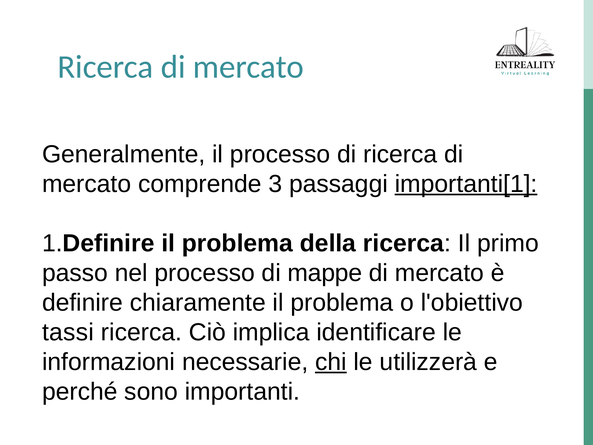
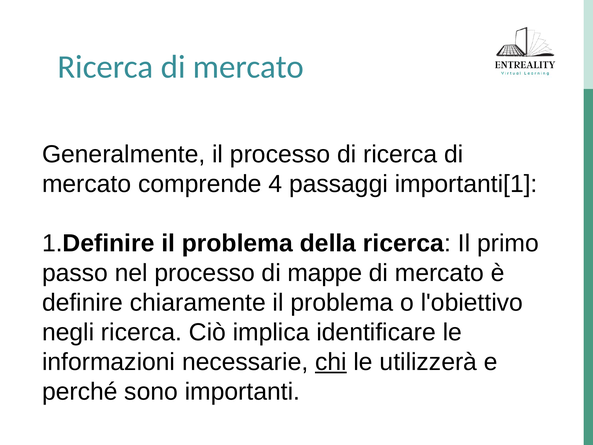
3: 3 -> 4 (275, 184)
importanti[1 underline: present -> none (466, 184)
tassi: tassi -> negli (68, 332)
